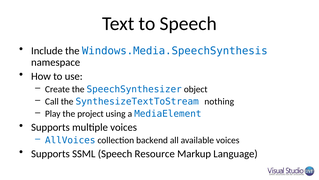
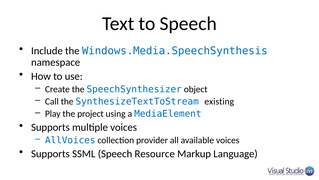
nothing: nothing -> existing (219, 101)
backend: backend -> provider (152, 140)
